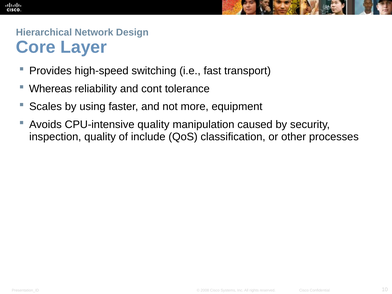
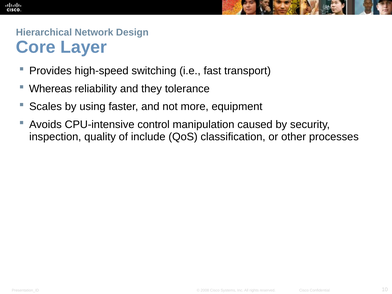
cont: cont -> they (152, 89)
CPU-intensive quality: quality -> control (154, 124)
